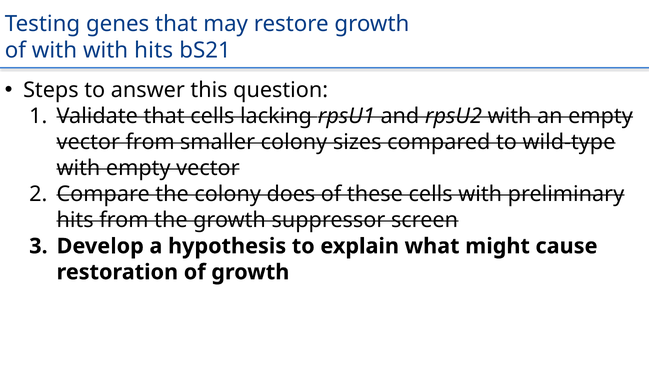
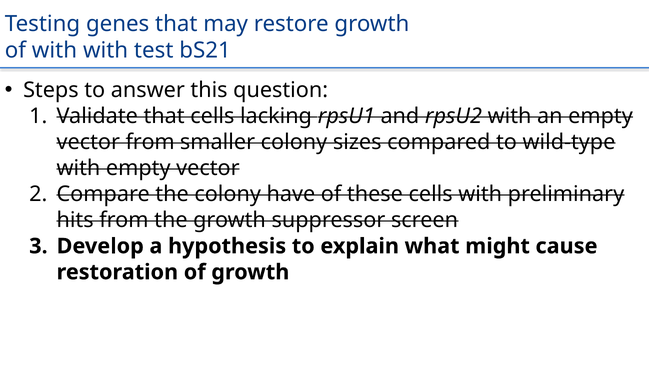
with hits: hits -> test (154, 51)
does: does -> have (291, 194)
